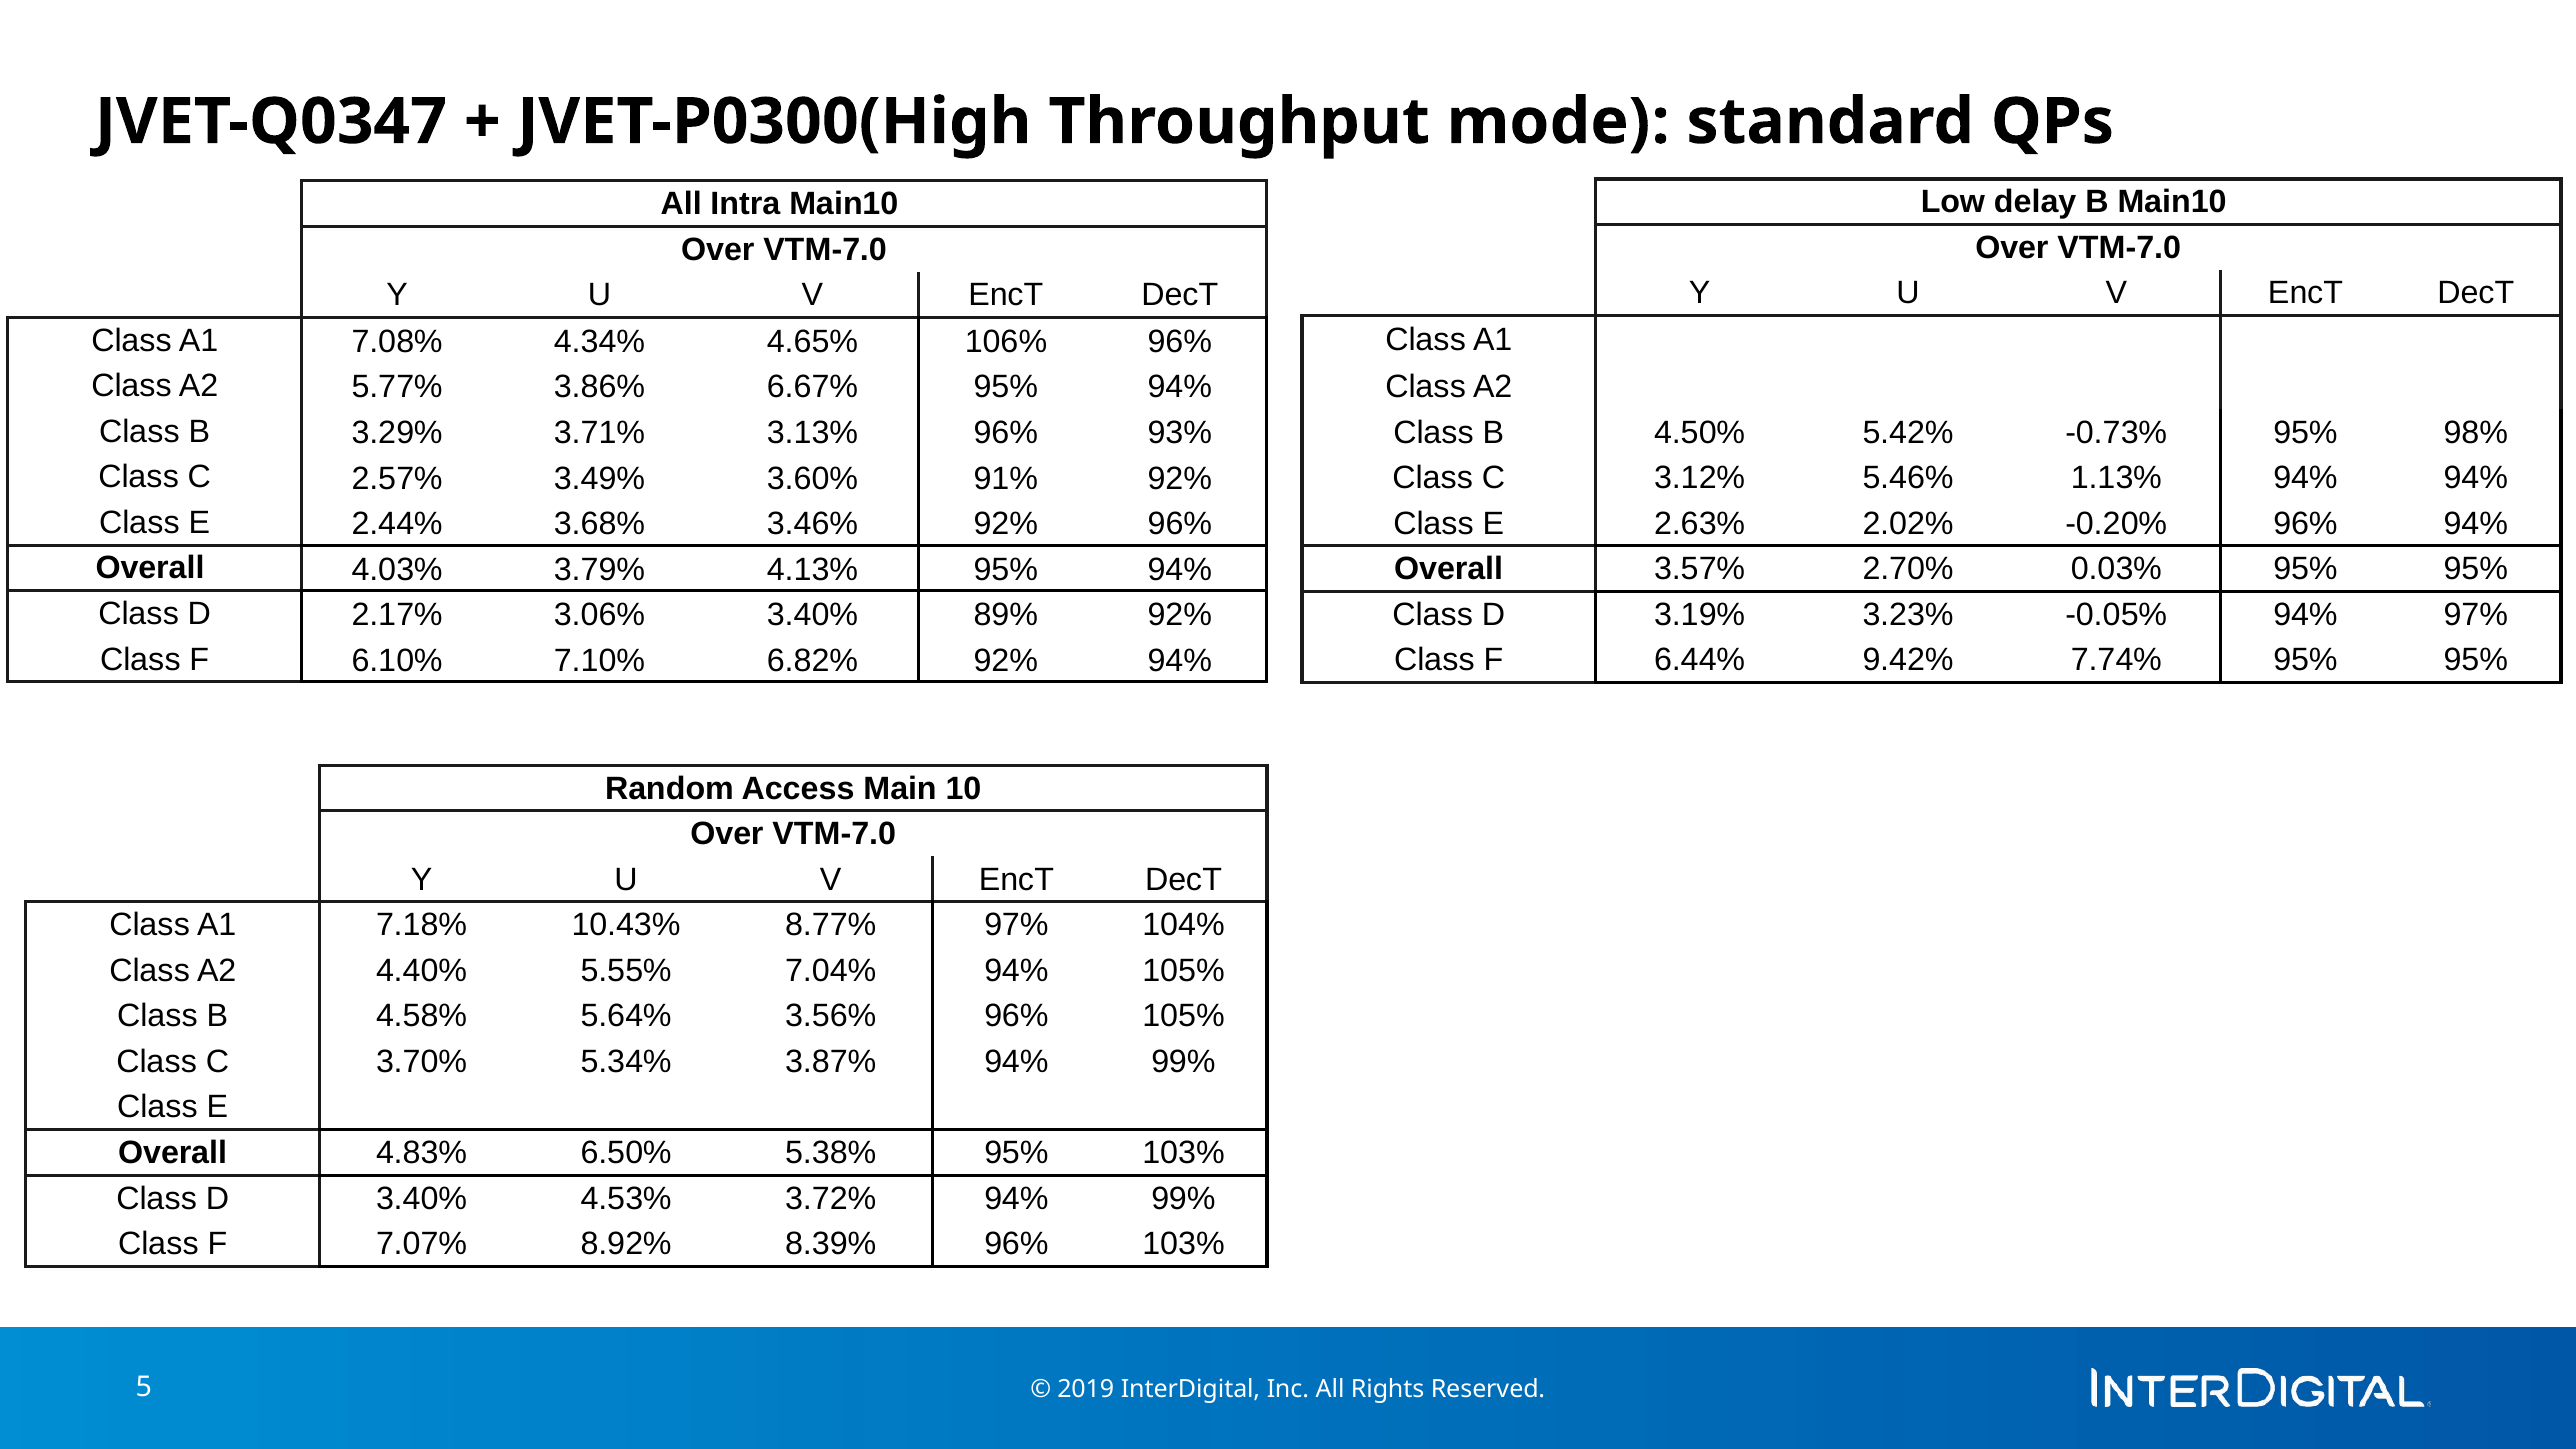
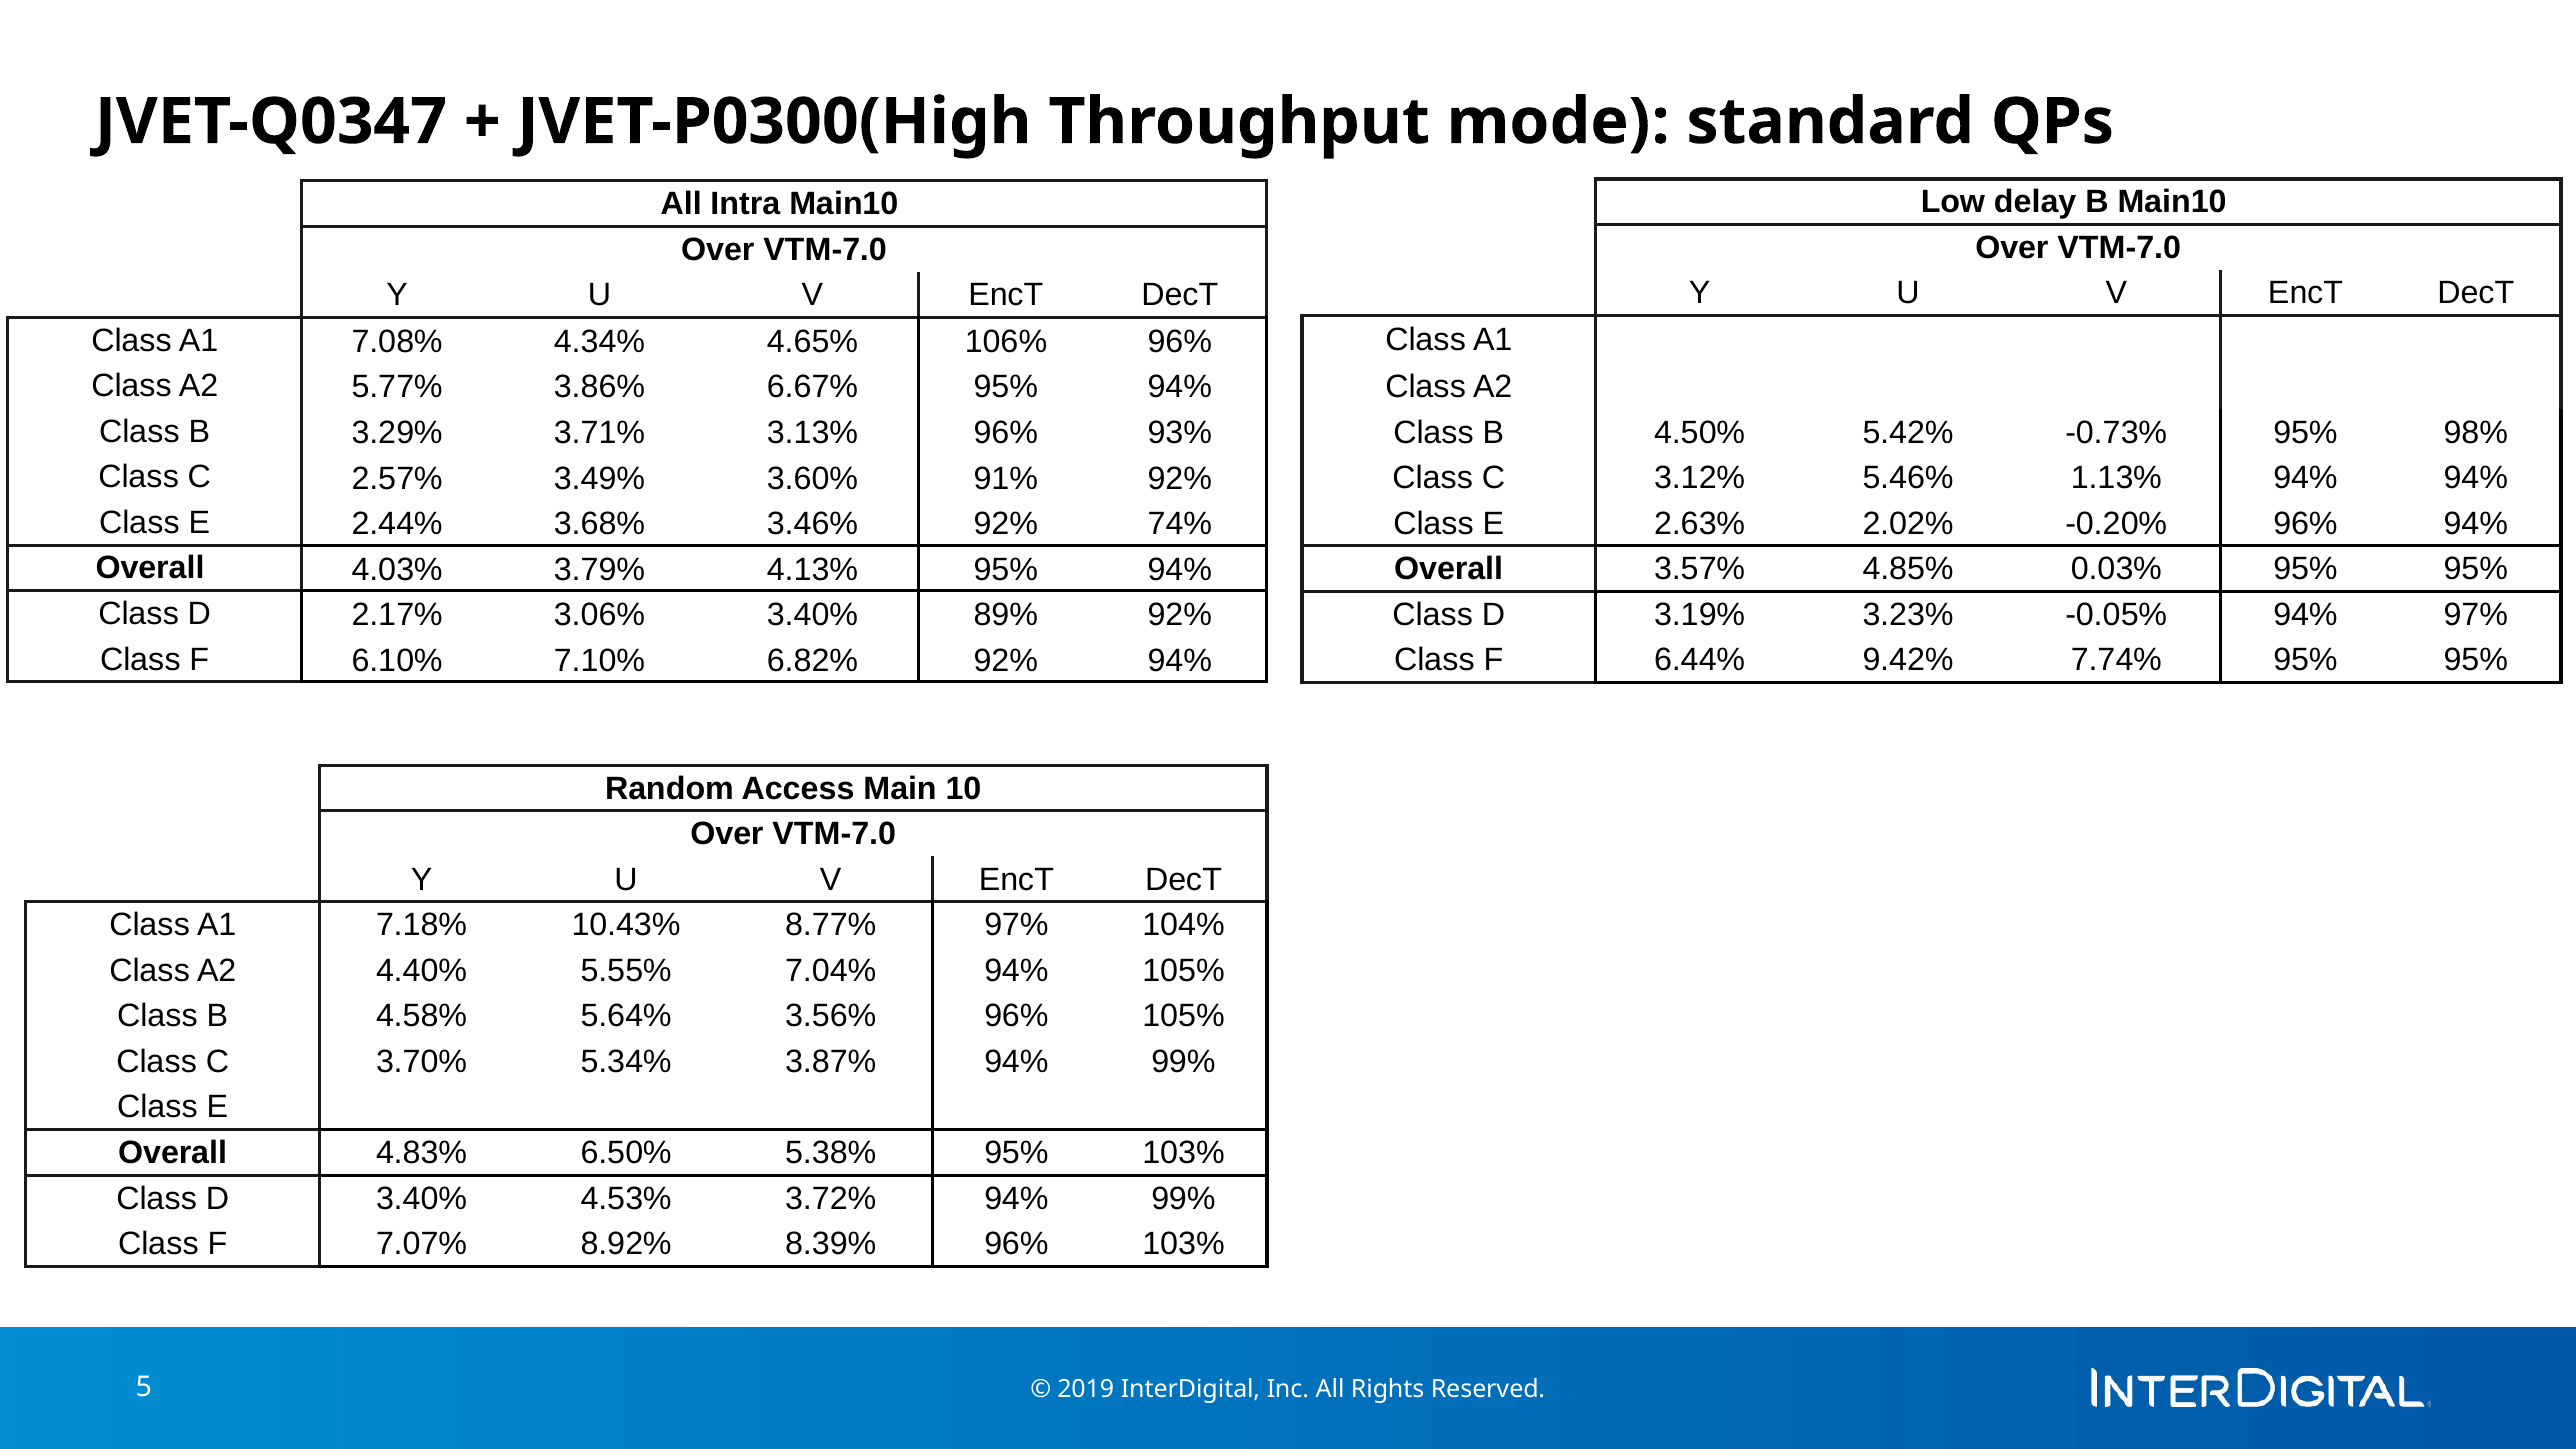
92% 96%: 96% -> 74% (1180, 524)
2.70%: 2.70% -> 4.85% (1908, 569)
